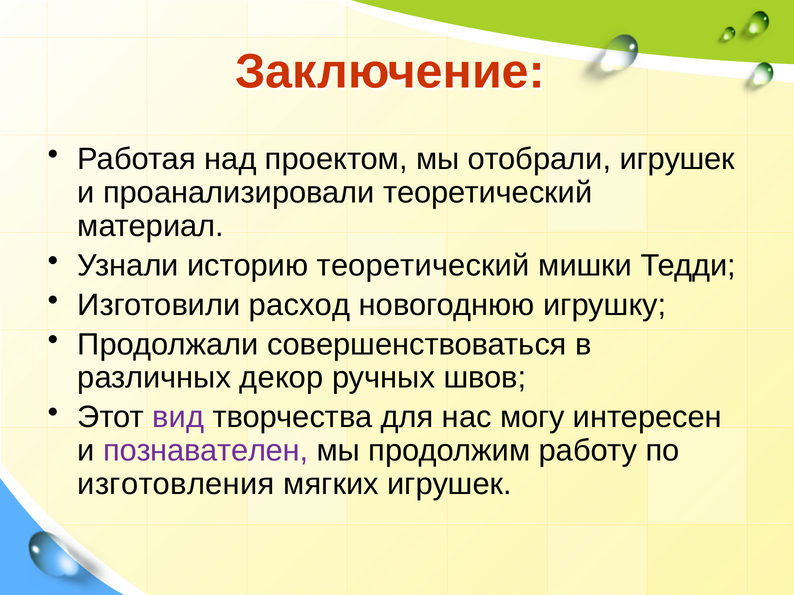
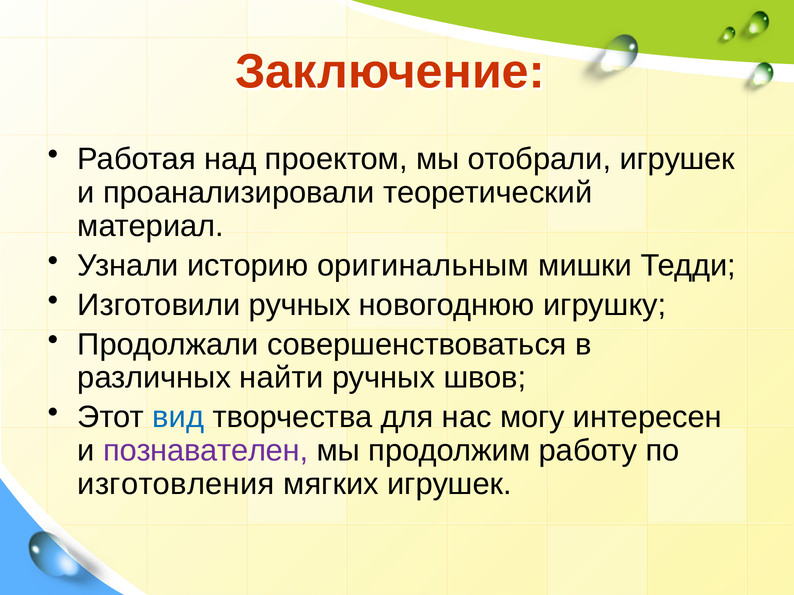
историю теоретический: теоретический -> оригинальным (423, 266)
Изготовили расход: расход -> ручных (300, 305)
декор: декор -> найти (281, 378)
вид colour: purple -> blue (178, 418)
